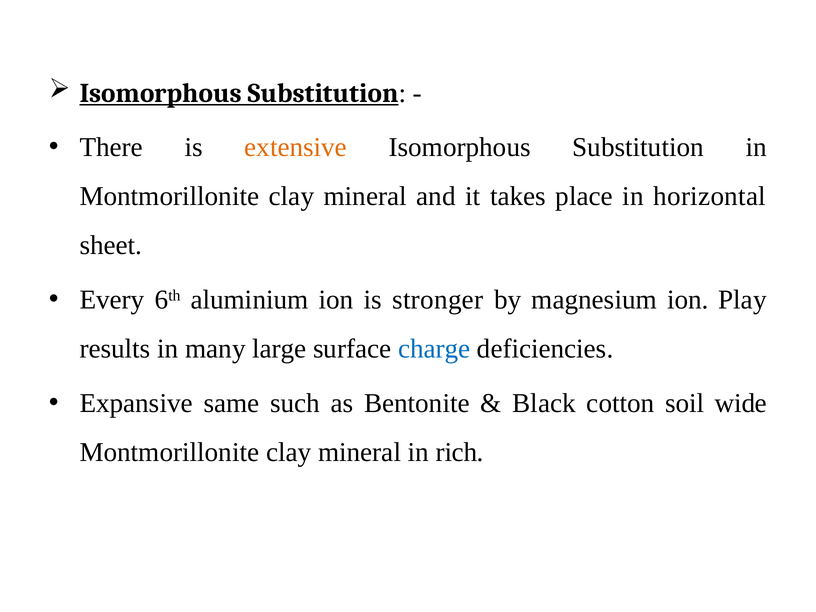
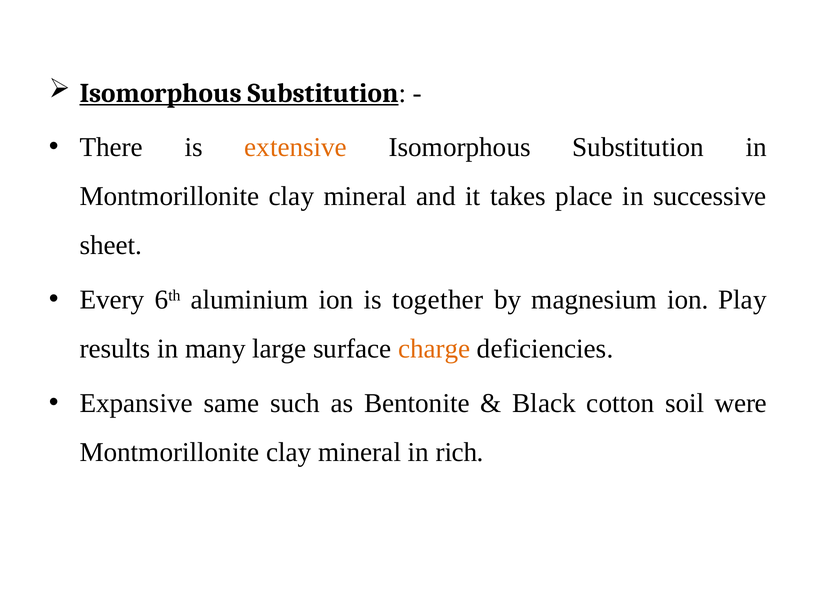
horizontal: horizontal -> successive (710, 196)
stronger: stronger -> together (438, 300)
charge colour: blue -> orange (434, 349)
wide: wide -> were (741, 403)
